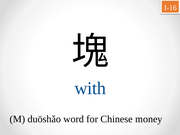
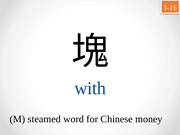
duōshǎo: duōshǎo -> steamed (44, 119)
